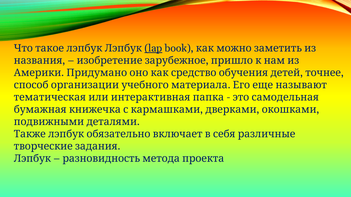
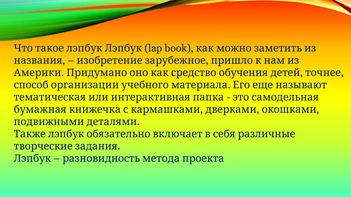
lap underline: present -> none (153, 48)
